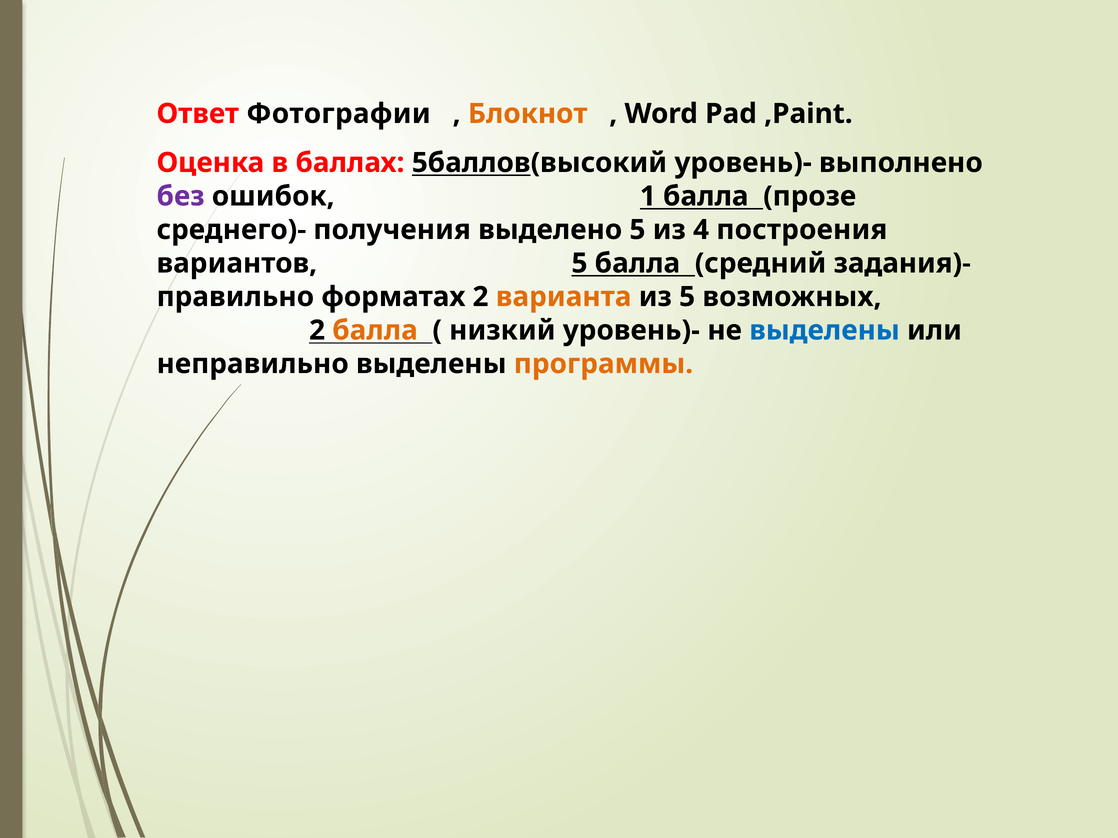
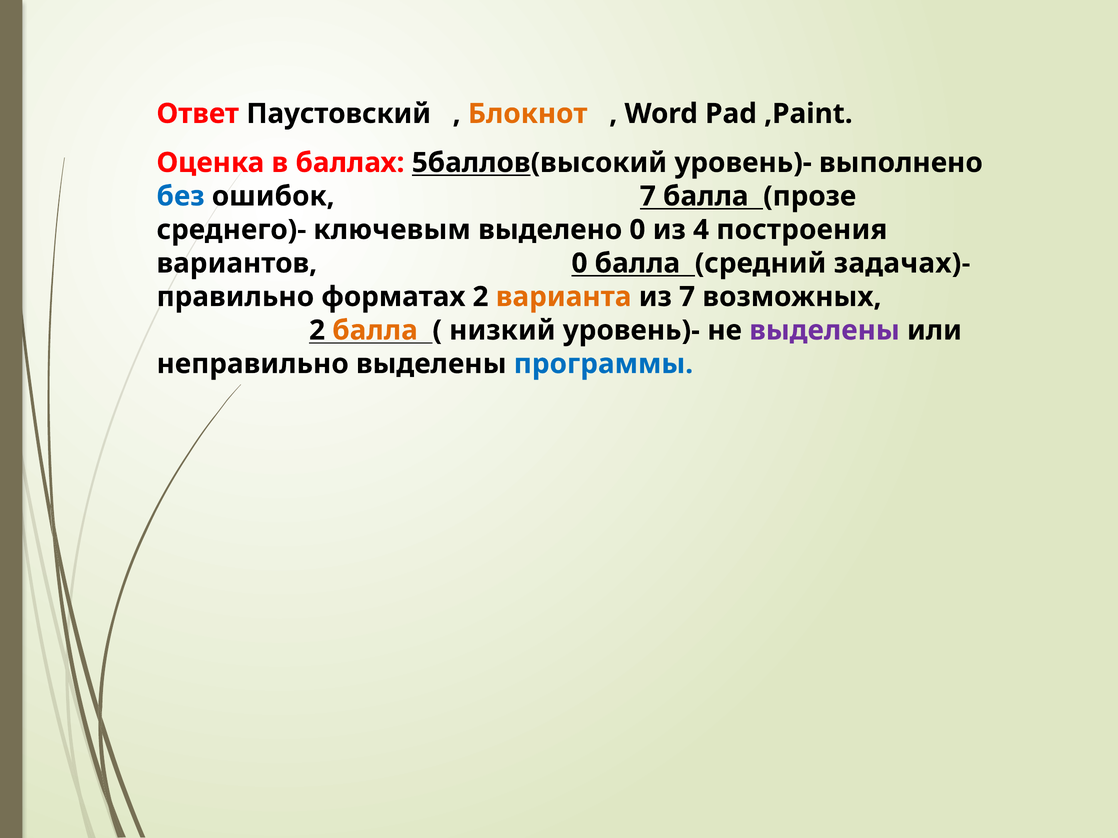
Фотографии: Фотографии -> Паустовский (339, 114)
без colour: purple -> blue (181, 196)
ошибок 1: 1 -> 7 (648, 196)
получения: получения -> ключевым (392, 230)
выделено 5: 5 -> 0 (637, 230)
вариантов 5: 5 -> 0 (579, 263)
задания)-: задания)- -> задачах)- (902, 263)
из 5: 5 -> 7 (687, 297)
выделены colour: blue -> purple (824, 331)
программы colour: orange -> blue (603, 364)
